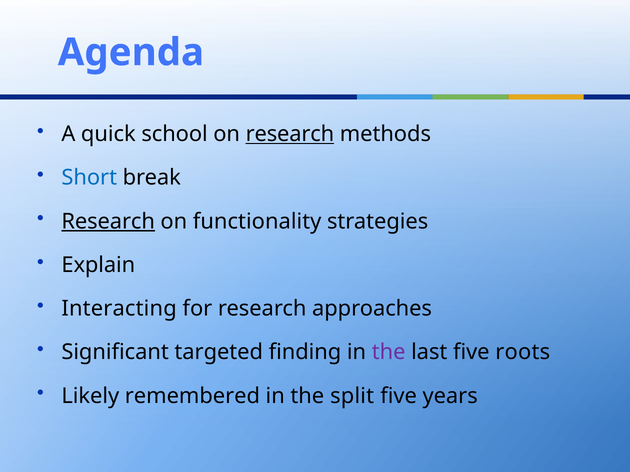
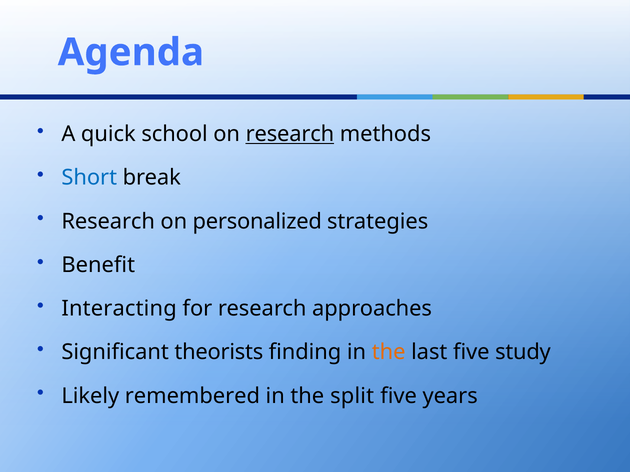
Research underline: present -> none (108, 222)
functionality: functionality -> personalized (257, 222)
Explain: Explain -> Benefit (98, 265)
targeted: targeted -> theorists (219, 353)
the colour: purple -> orange (389, 353)
roots: roots -> study (523, 353)
